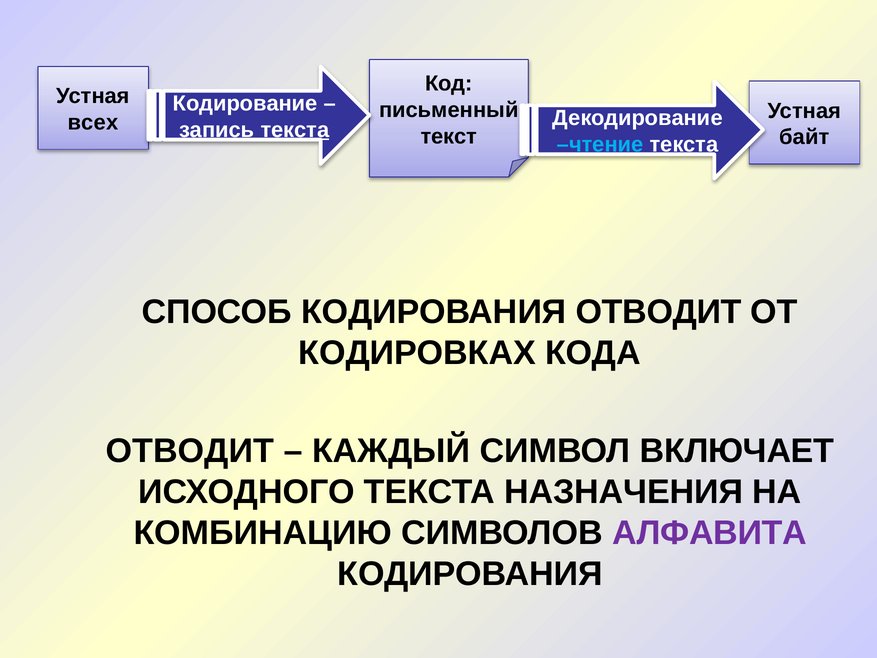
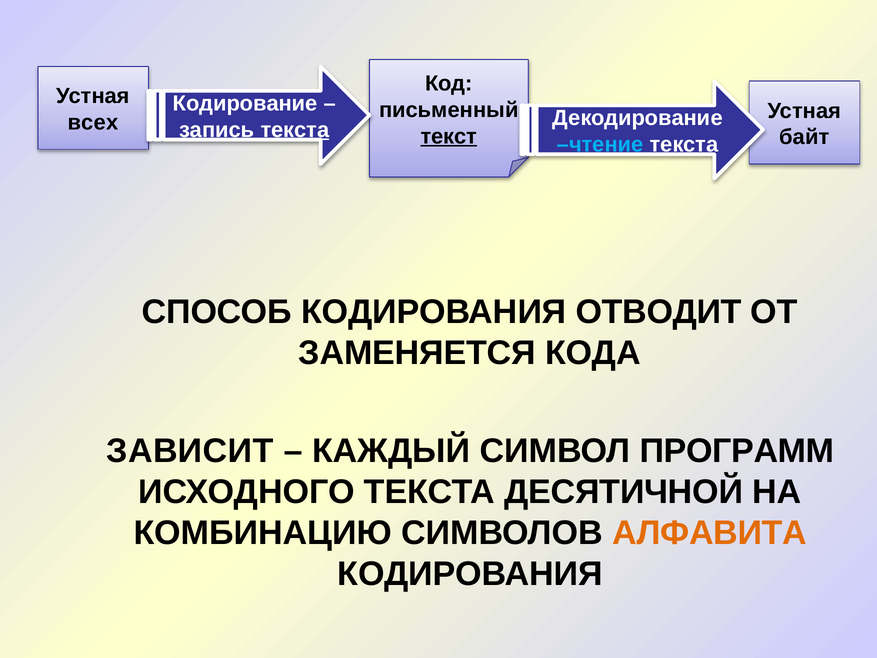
текст underline: none -> present (449, 136)
КОДИРОВКАХ: КОДИРОВКАХ -> ЗАМЕНЯЕТСЯ (417, 353)
ОТВОДИТ: ОТВОДИТ -> ЗАВИСИТ (190, 451)
ВКЛЮЧАЕТ: ВКЛЮЧАЕТ -> ПРОГРАММ (737, 451)
НАЗНАЧЕНИЯ: НАЗНАЧЕНИЯ -> ДЕСЯТИЧНОЙ (624, 492)
АЛФАВИТА colour: purple -> orange (710, 533)
